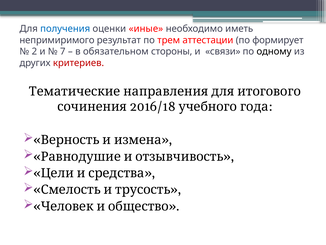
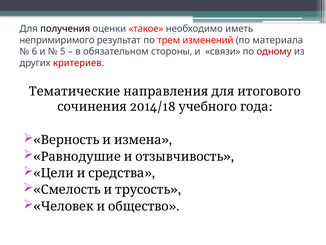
получения colour: blue -> black (65, 29)
иные: иные -> такое (146, 29)
аттестации: аттестации -> изменений (208, 40)
формирует: формирует -> материала (278, 40)
2: 2 -> 6 (34, 51)
7: 7 -> 5 (63, 51)
одному colour: black -> red (274, 51)
2016/18: 2016/18 -> 2014/18 (153, 107)
